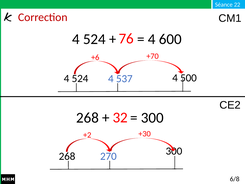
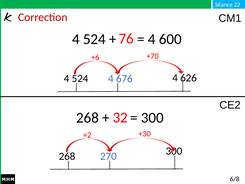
500: 500 -> 626 (188, 78)
537: 537 -> 676 (124, 79)
